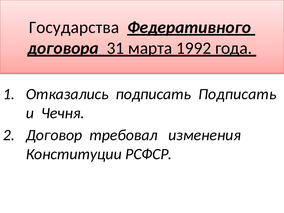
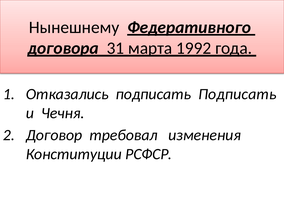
Государства: Государства -> Нынешнему (74, 27)
